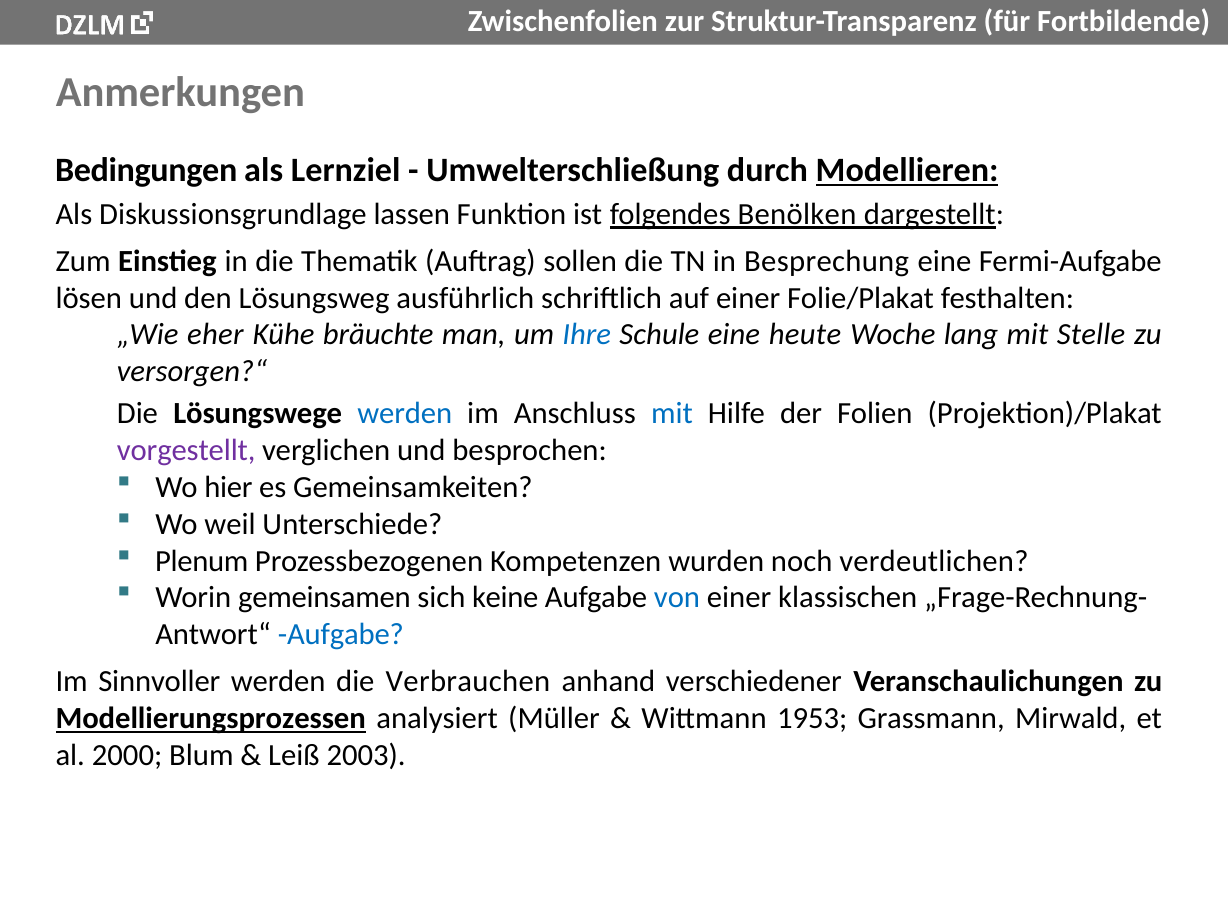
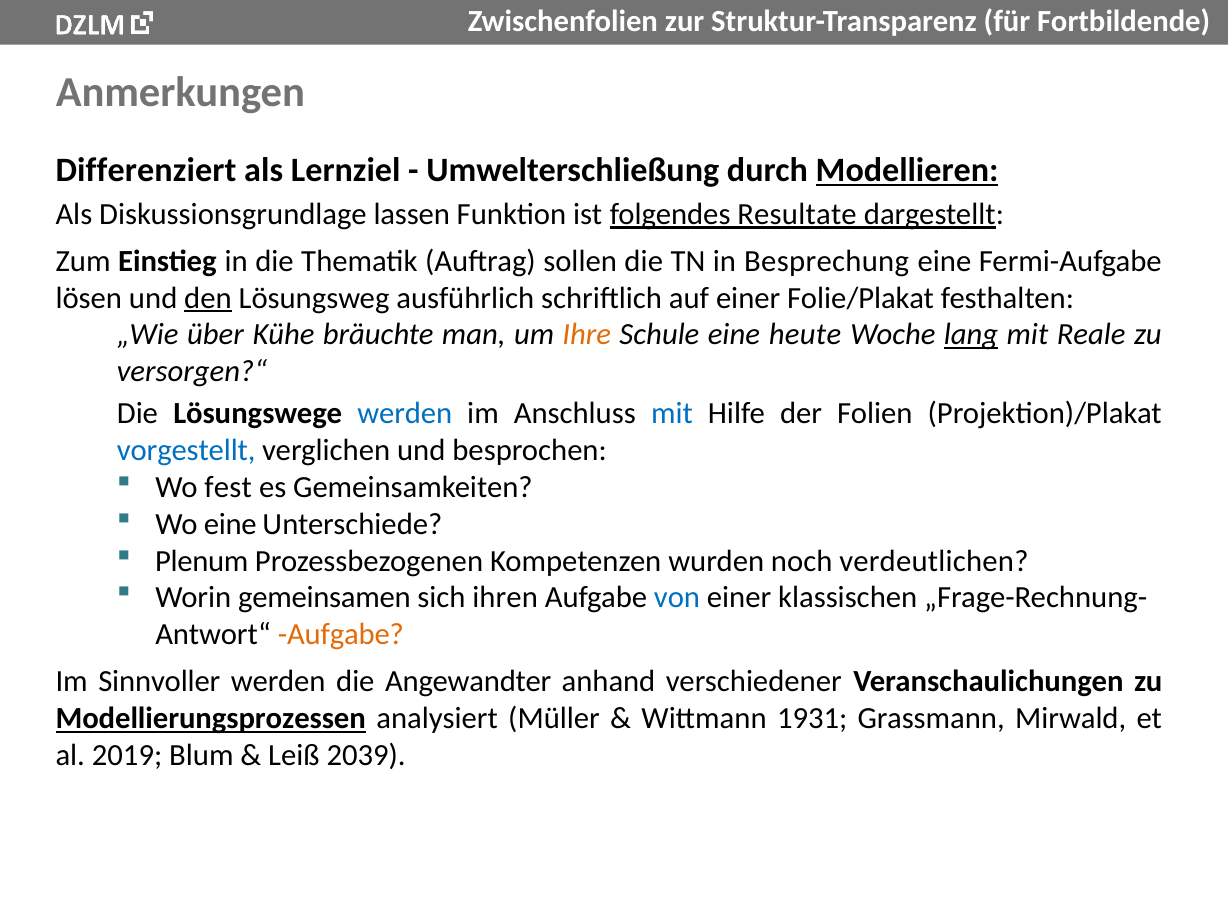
Bedingungen: Bedingungen -> Differenziert (146, 170)
Benölken: Benölken -> Resultate (797, 214)
den underline: none -> present (208, 298)
eher: eher -> über (216, 335)
Ihre colour: blue -> orange (587, 335)
lang underline: none -> present (971, 335)
Stelle: Stelle -> Reale (1091, 335)
vorgestellt colour: purple -> blue (186, 450)
hier: hier -> fest (228, 487)
Wo weil: weil -> eine (230, 524)
keine: keine -> ihren (505, 598)
Aufgabe colour: blue -> orange (341, 635)
Verbrauchen: Verbrauchen -> Angewandter (468, 682)
1953: 1953 -> 1931 (812, 719)
2000: 2000 -> 2019 (127, 755)
2003: 2003 -> 2039 (366, 755)
